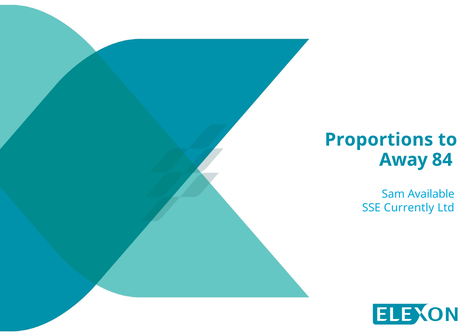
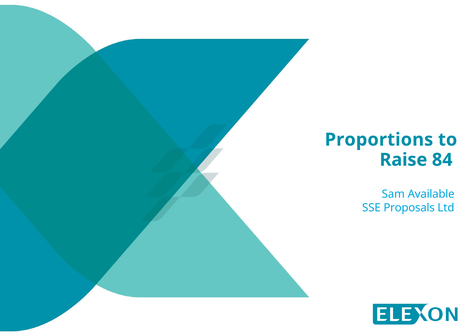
Away: Away -> Raise (403, 160)
Currently: Currently -> Proposals (409, 208)
